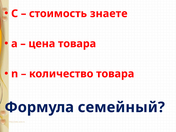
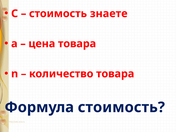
Формула семейный: семейный -> стоимость (121, 107)
